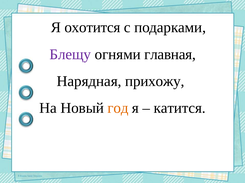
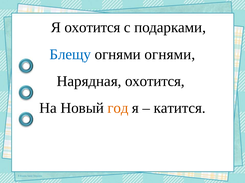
Блещу colour: purple -> blue (70, 55)
огнями главная: главная -> огнями (170, 55)
Нарядная прихожу: прихожу -> охотится (155, 81)
